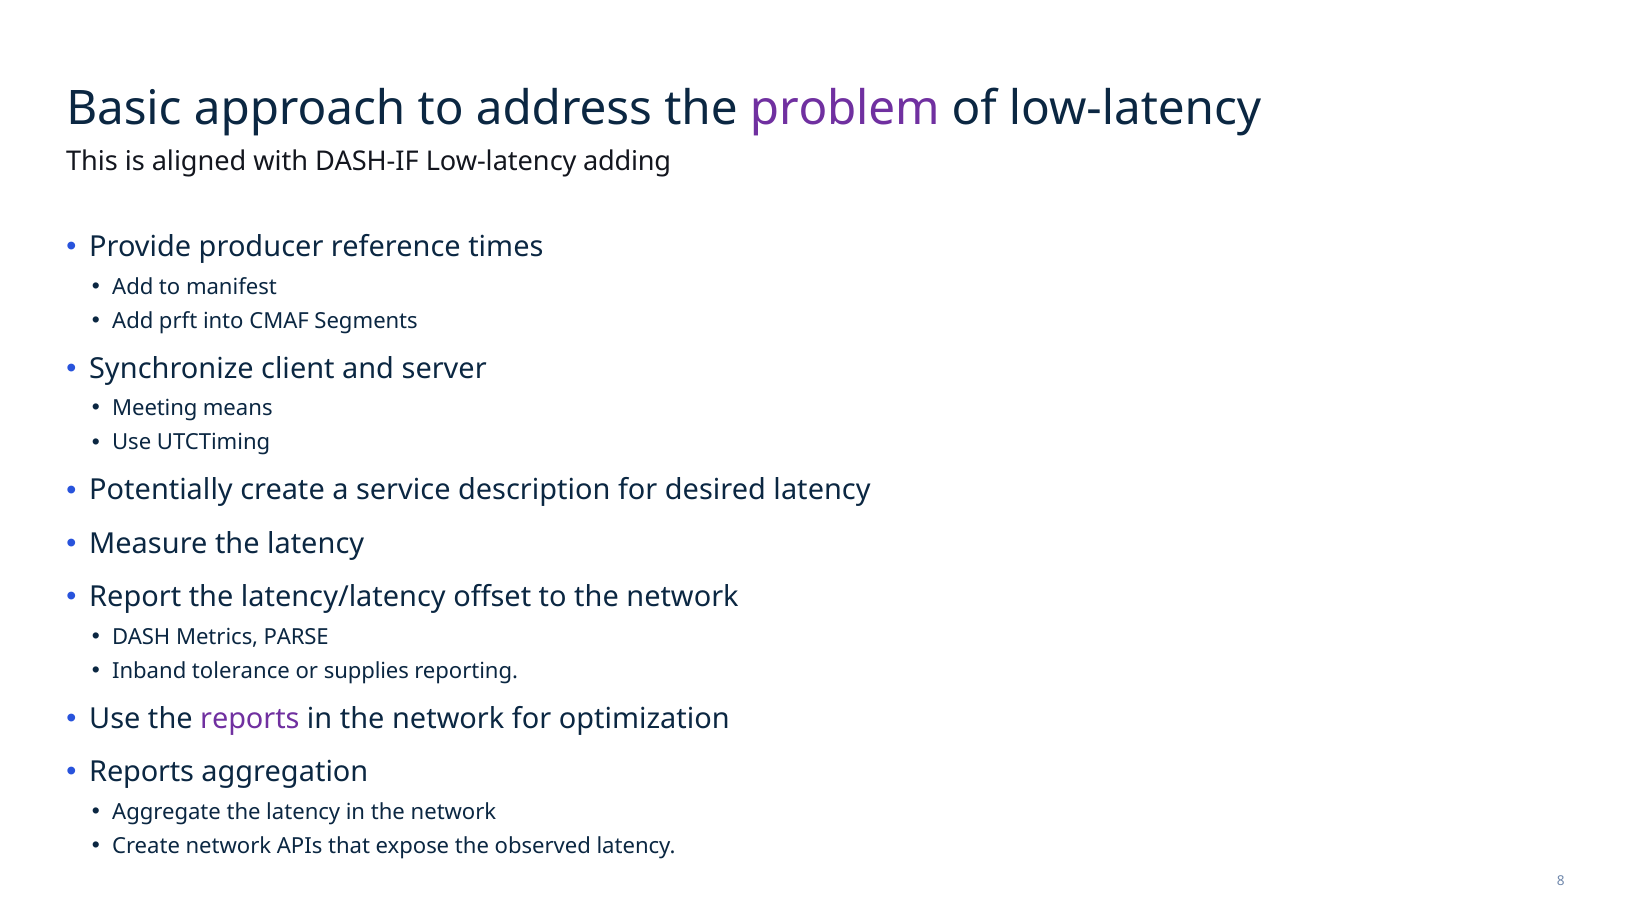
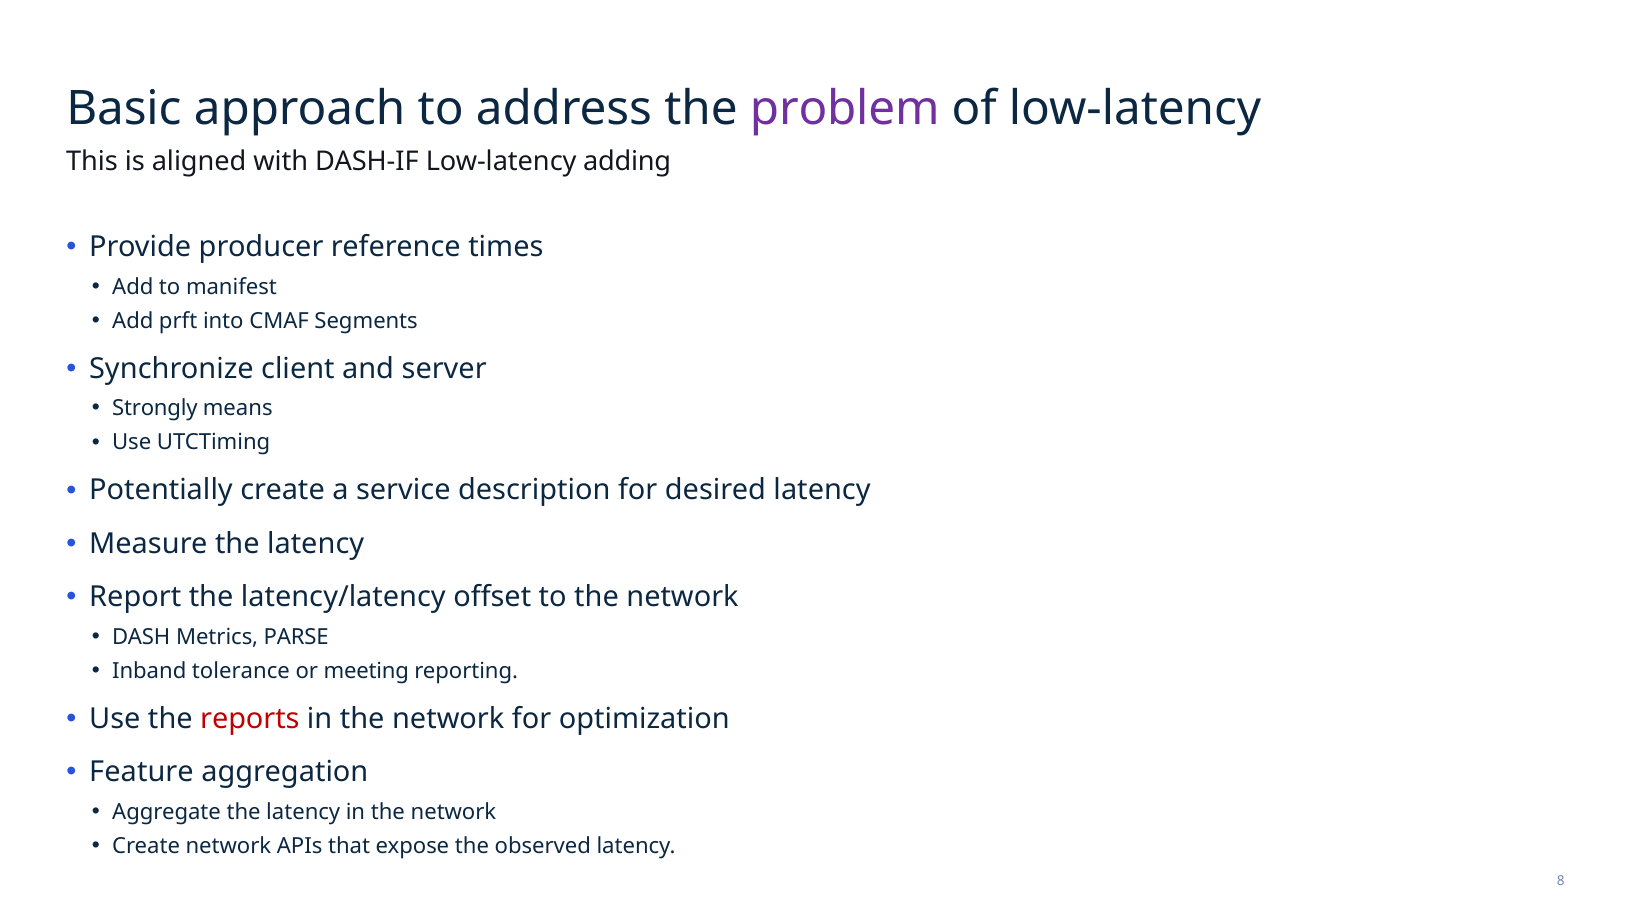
Meeting: Meeting -> Strongly (155, 409)
supplies: supplies -> meeting (366, 671)
reports colour: purple -> red (250, 719)
Reports: Reports -> Feature (142, 772)
